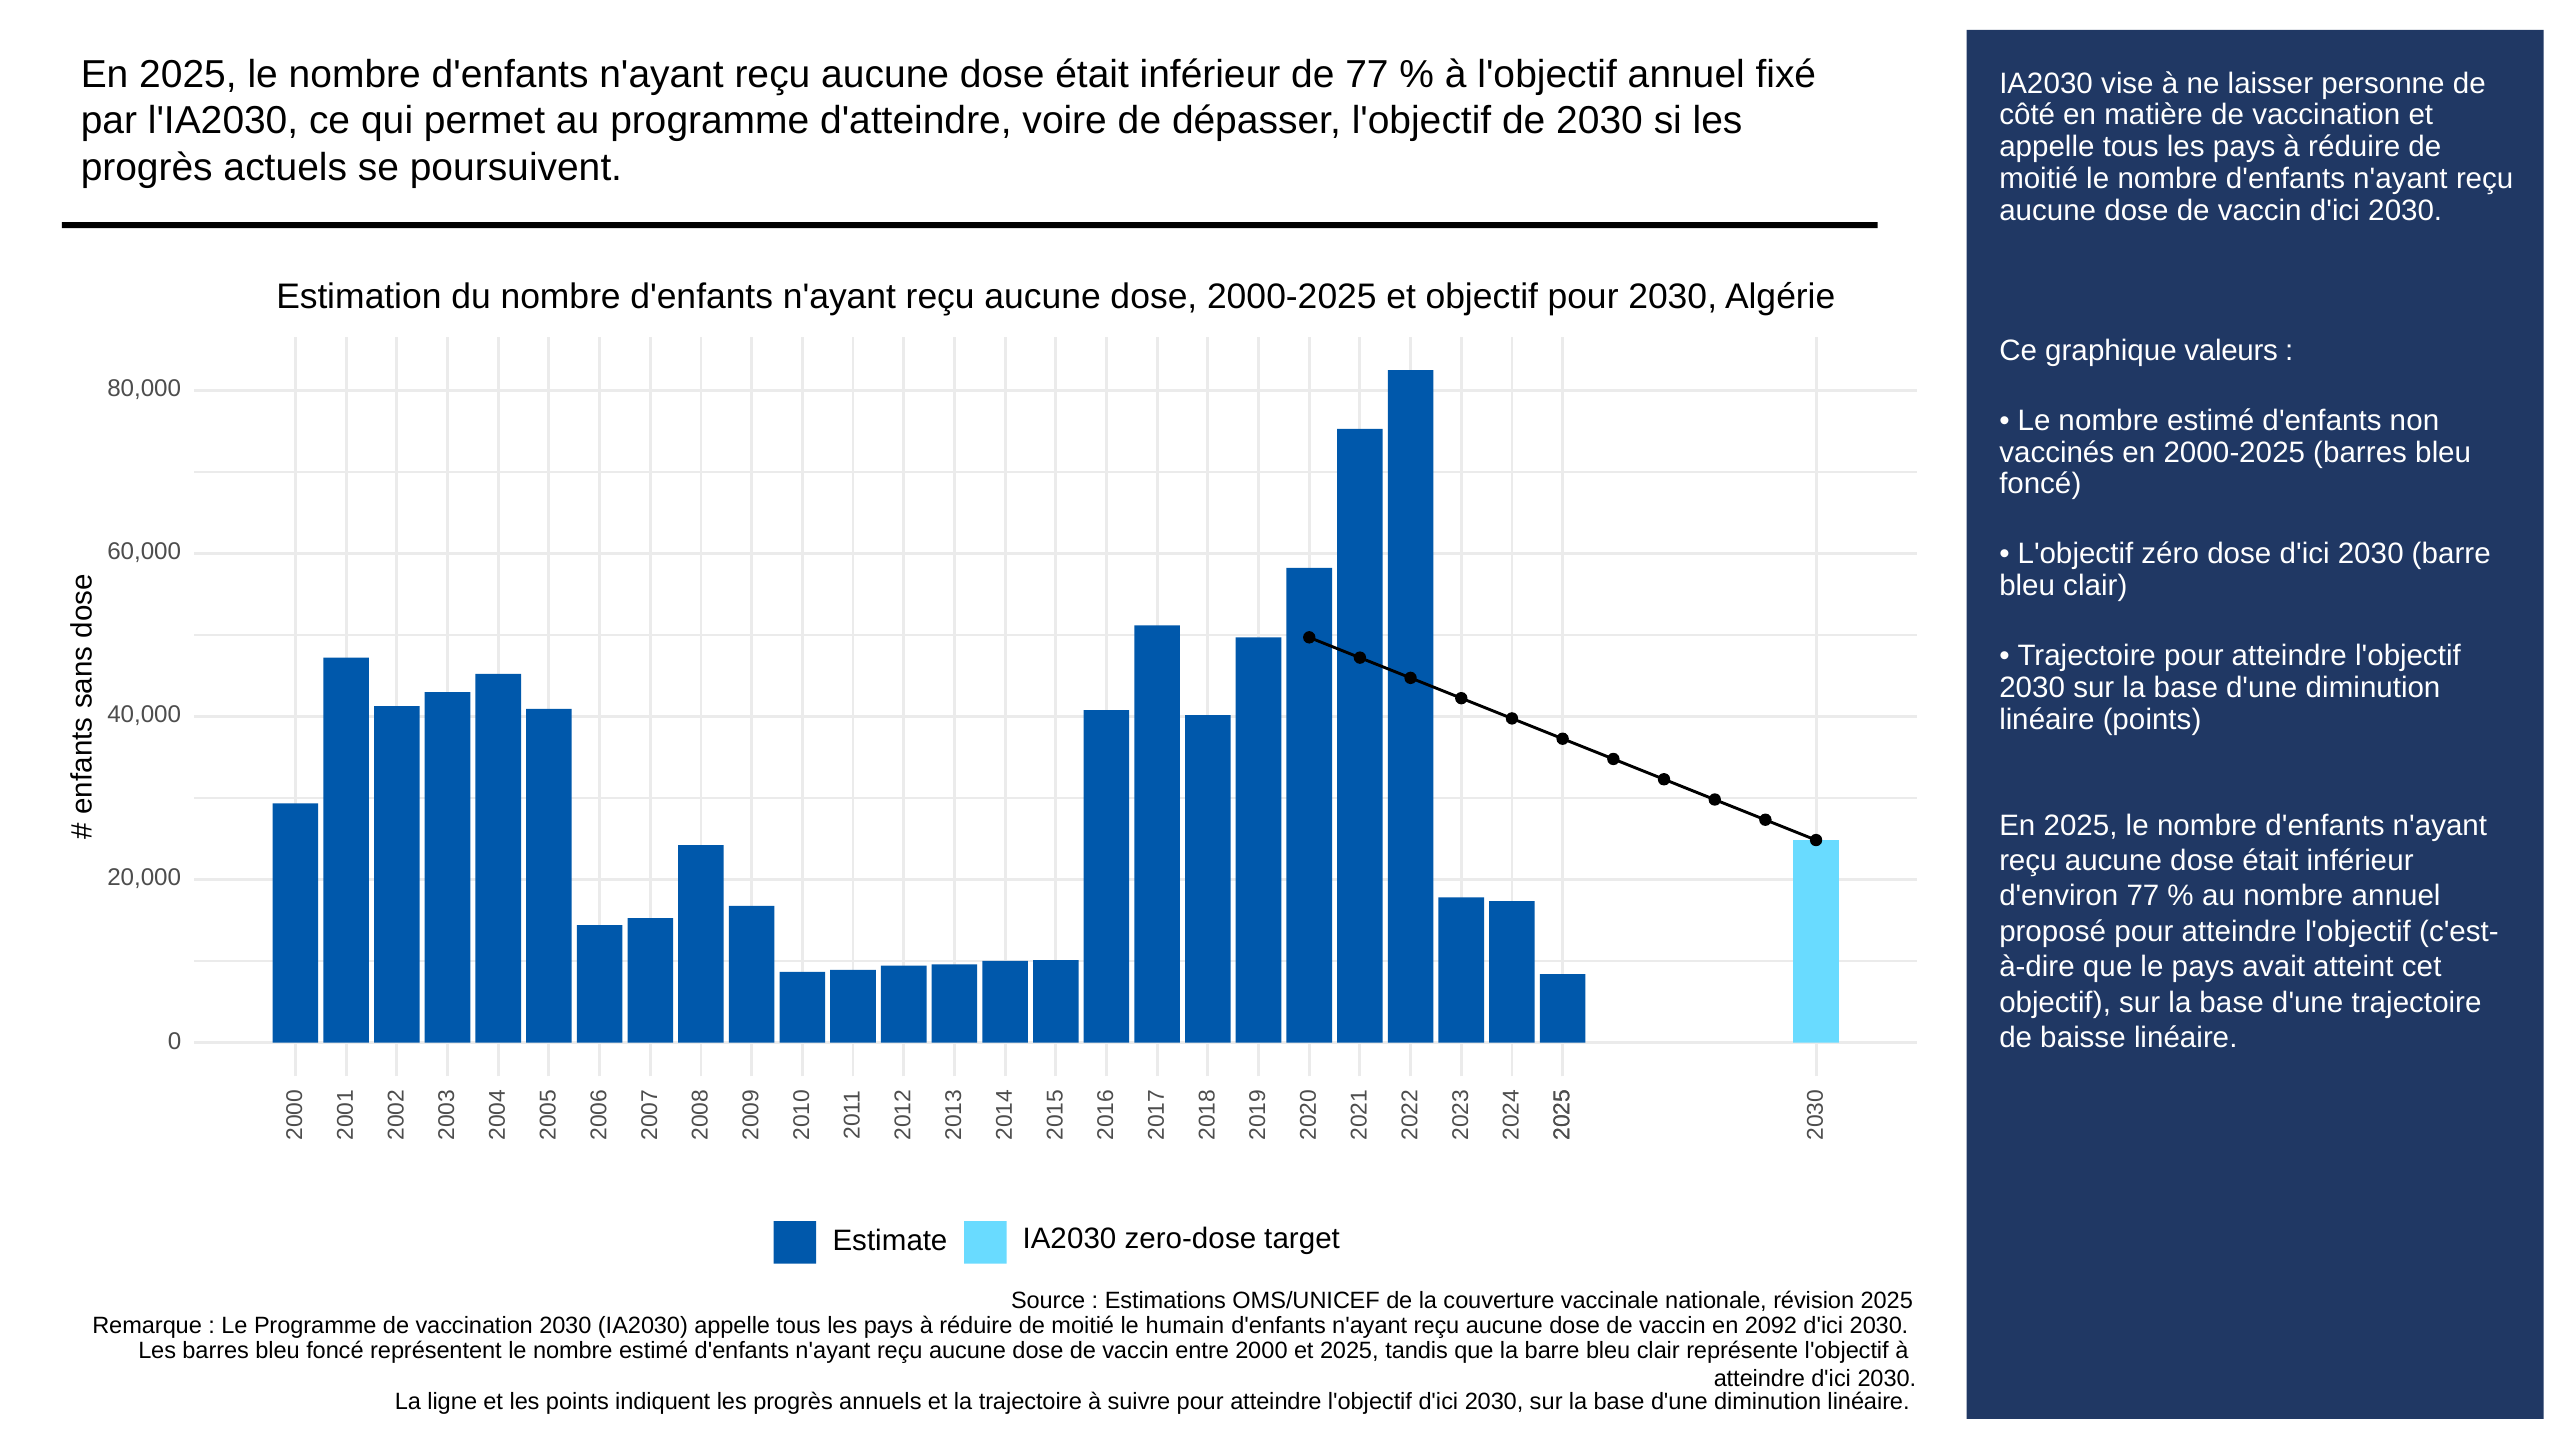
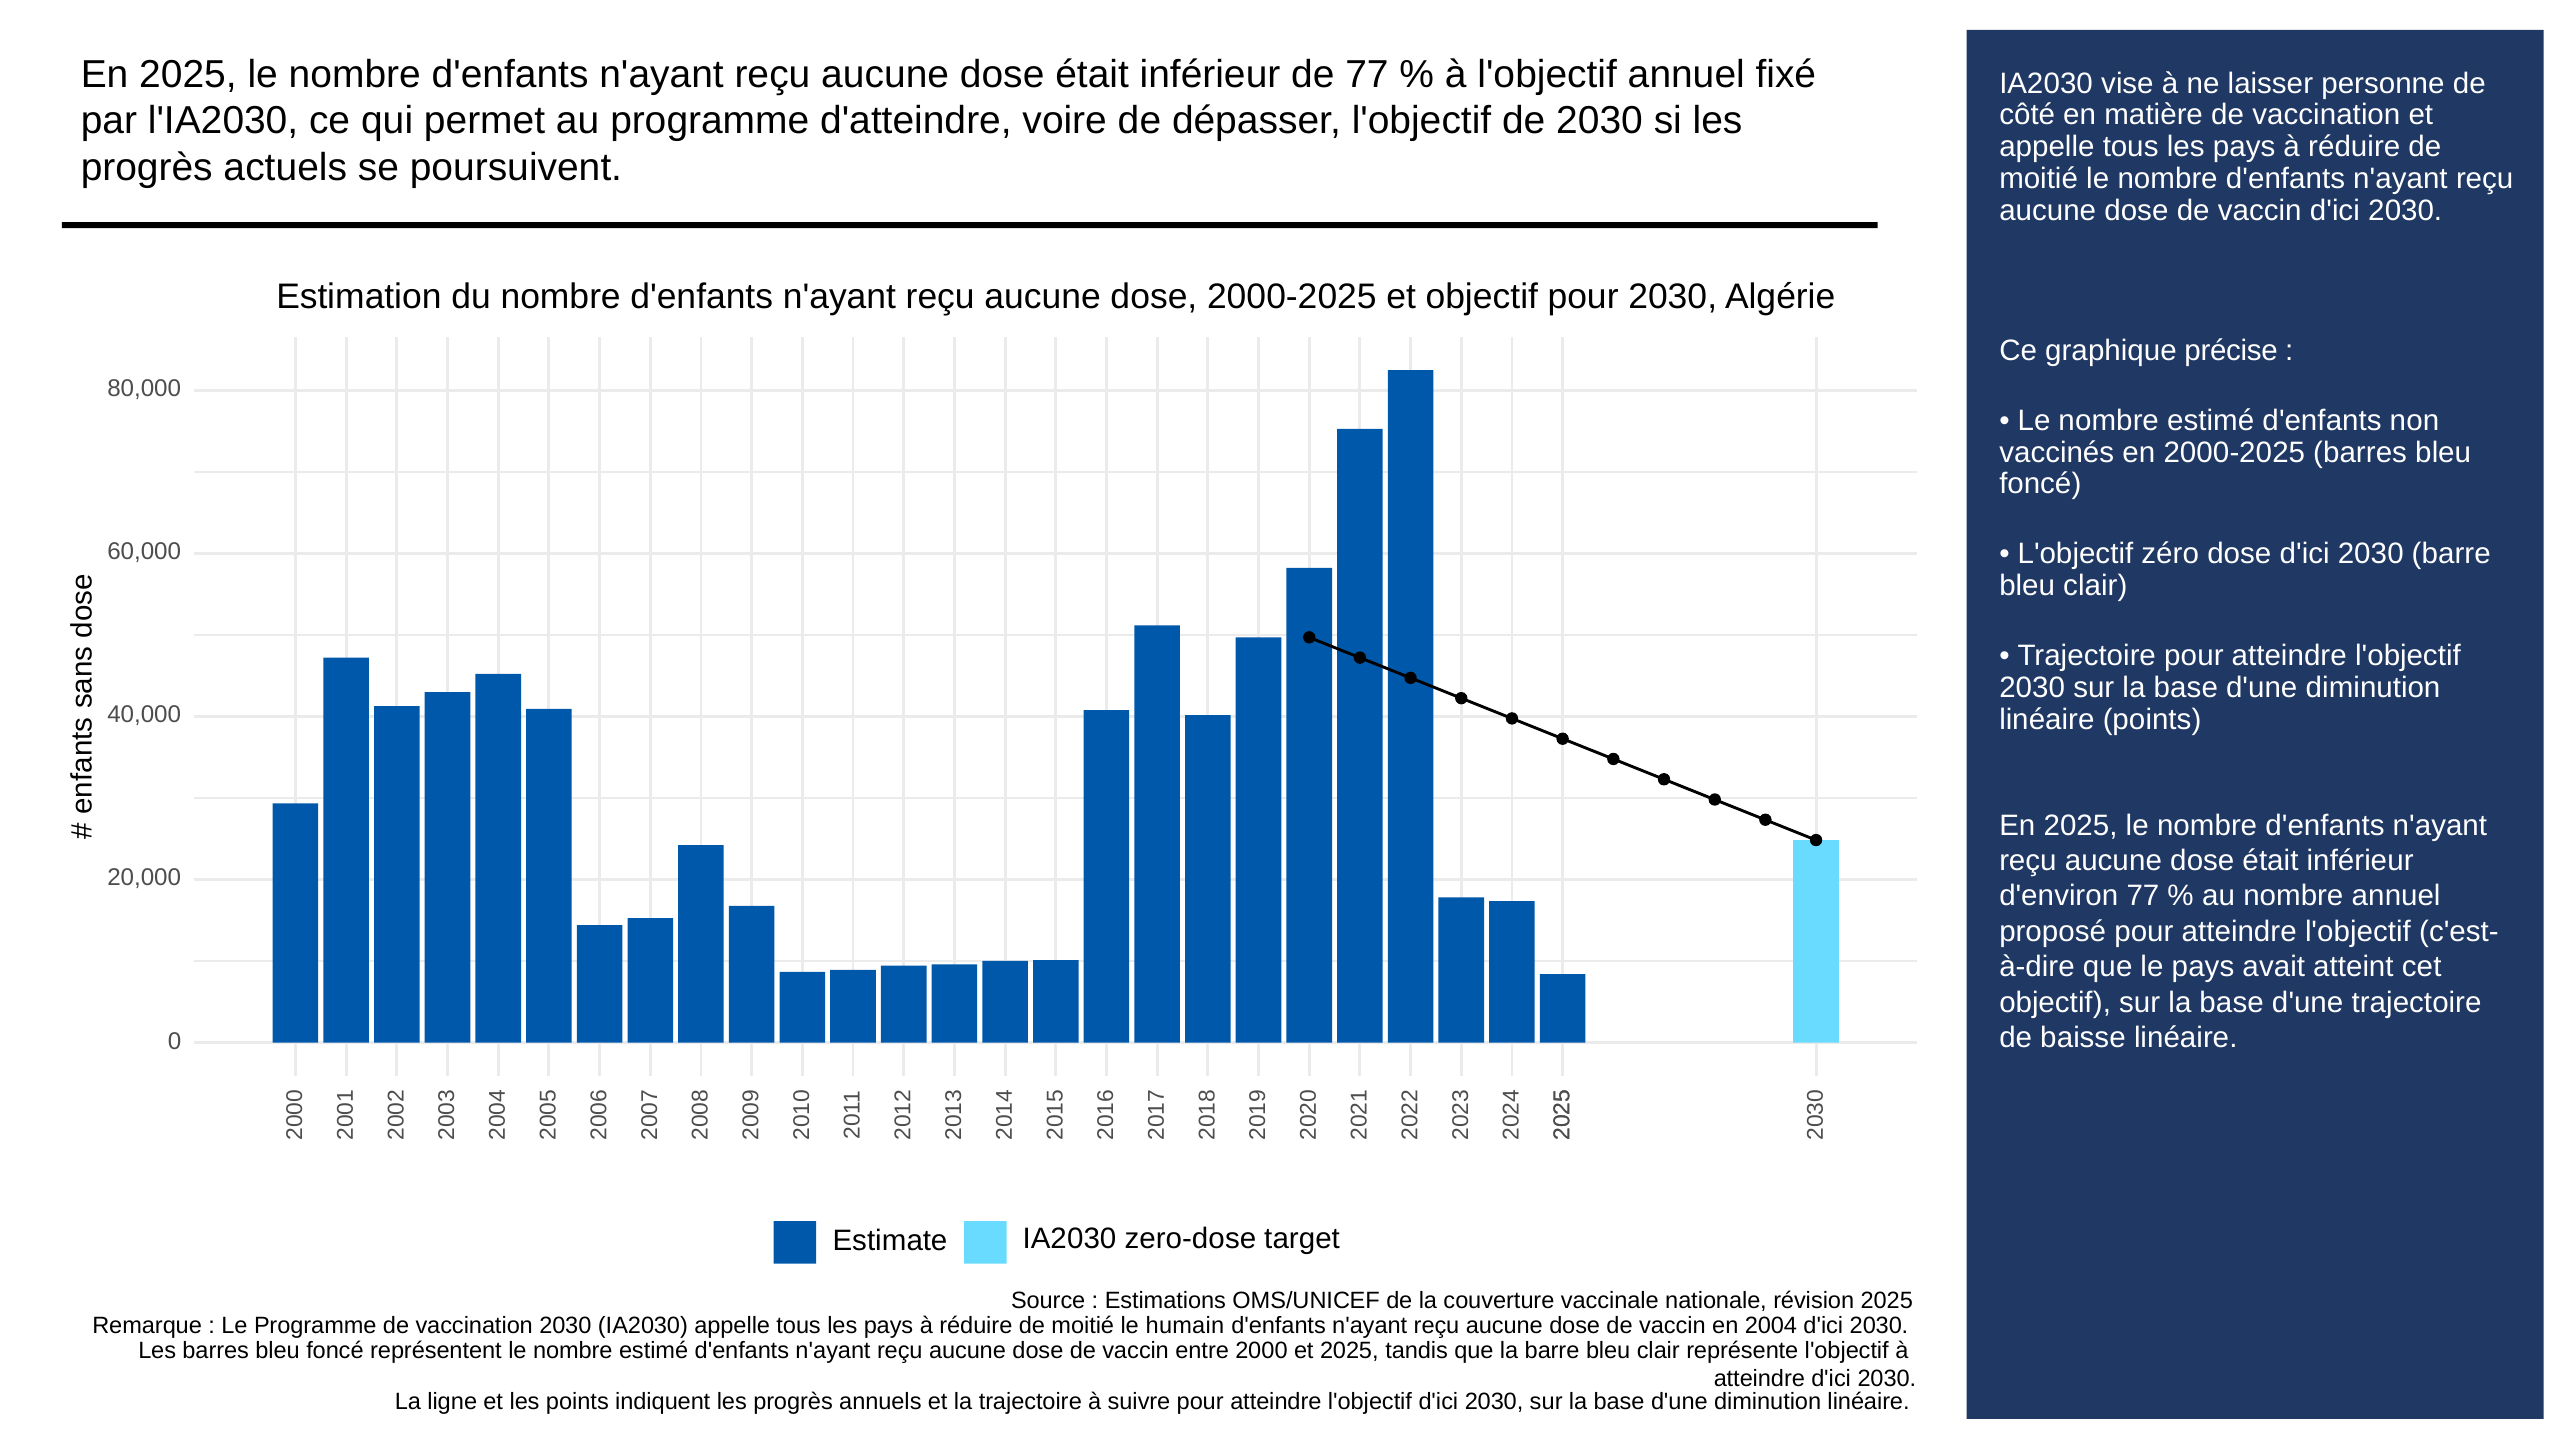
valeurs: valeurs -> précise (2231, 351)
2092: 2092 -> 2004 (1771, 1326)
